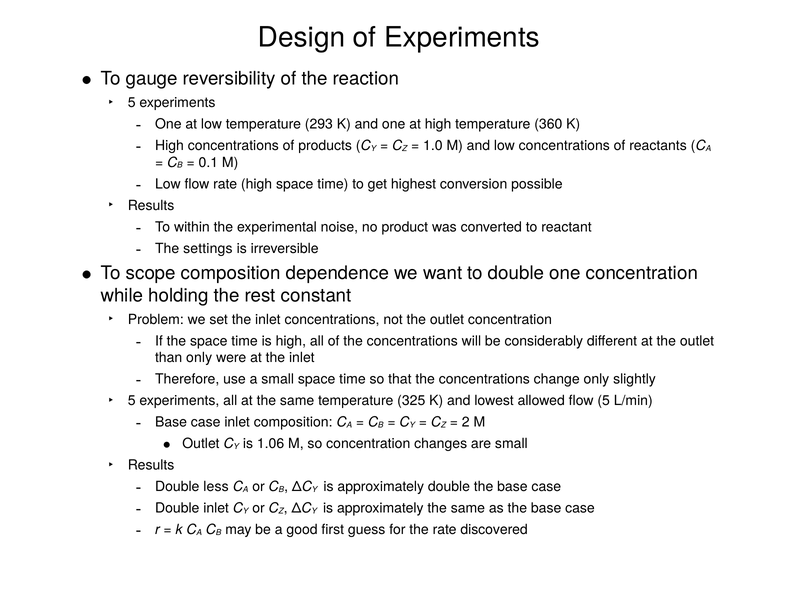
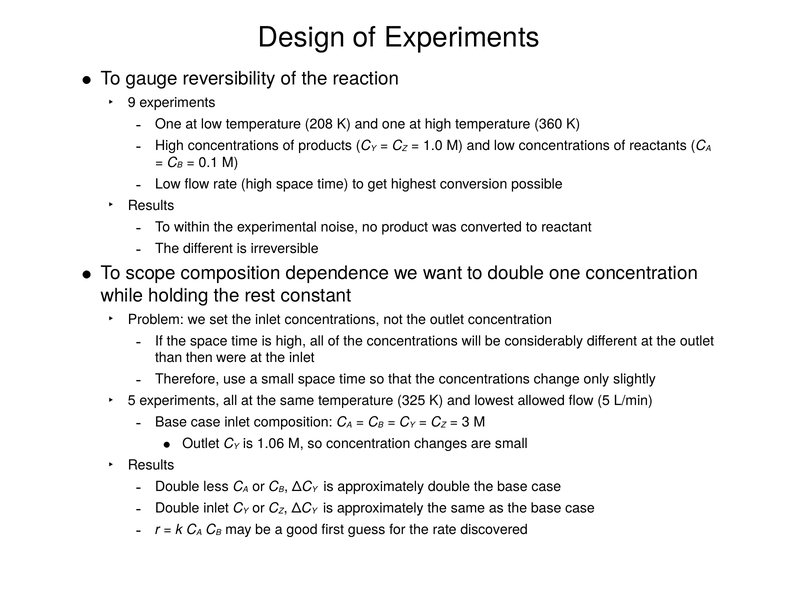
5: 5 -> 9 (132, 103)
293: 293 -> 208 (319, 124)
The settings: settings -> different (208, 249)
than only: only -> then (199, 358)
2: 2 -> 3 (466, 423)
